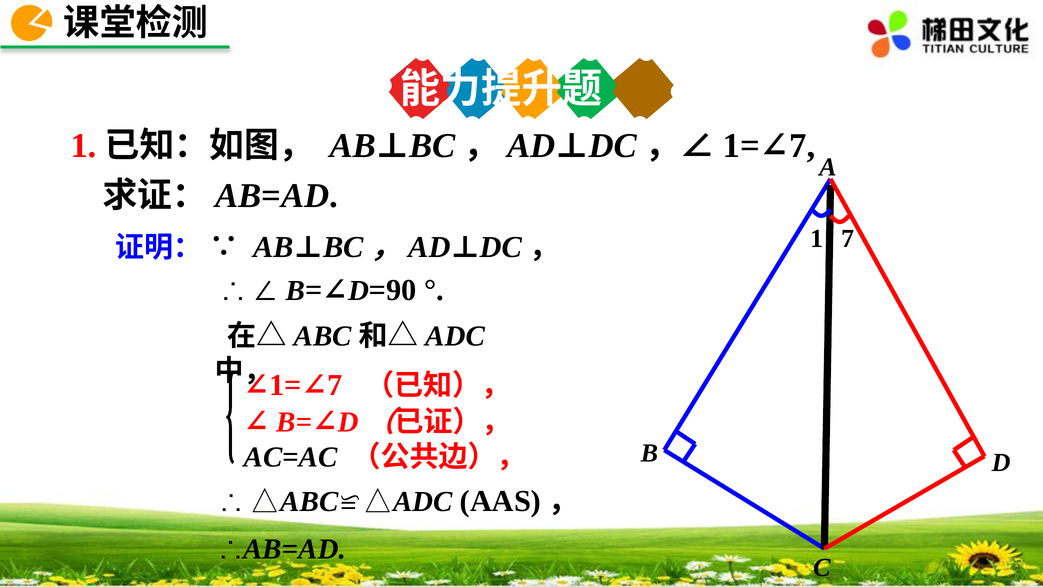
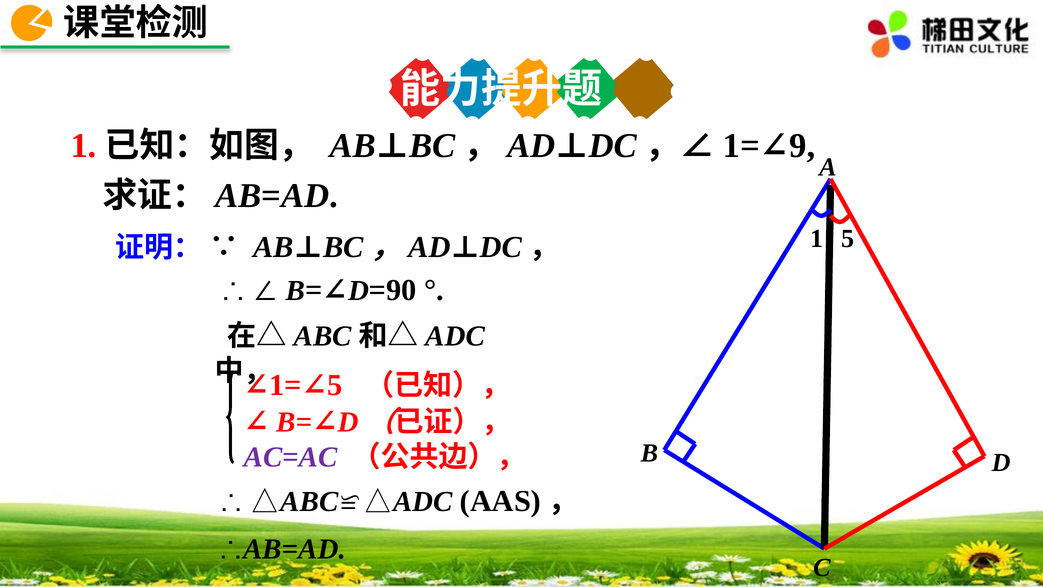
7: 7 -> 9 (802, 146)
1 7: 7 -> 5 (848, 238)
7: 7 -> 5 (335, 385)
AC=AC colour: black -> purple (291, 457)
